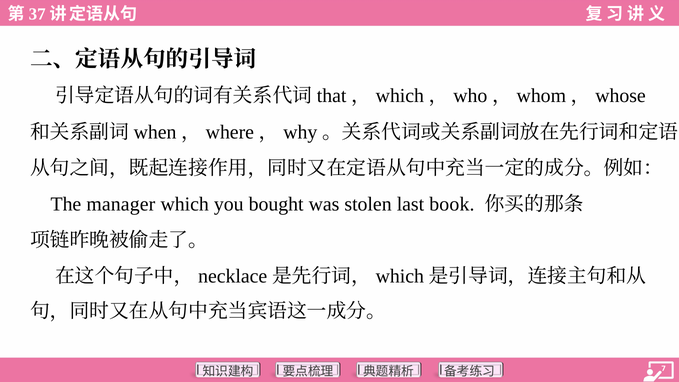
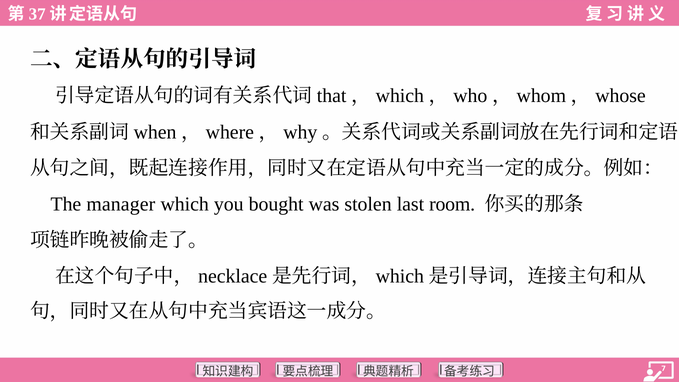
book: book -> room (452, 204)
